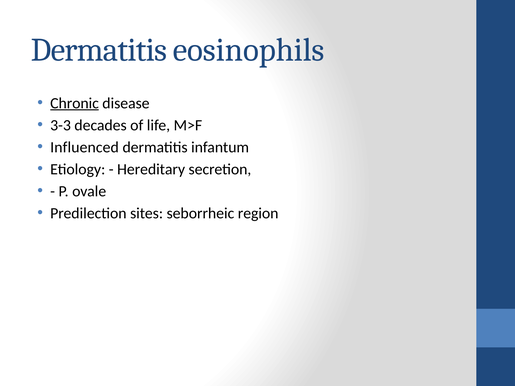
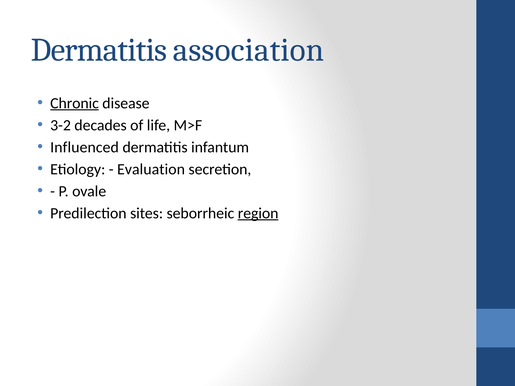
eosinophils: eosinophils -> association (249, 50)
3-3: 3-3 -> 3-2 (61, 125)
Hereditary: Hereditary -> Evaluation (151, 169)
region underline: none -> present (258, 213)
